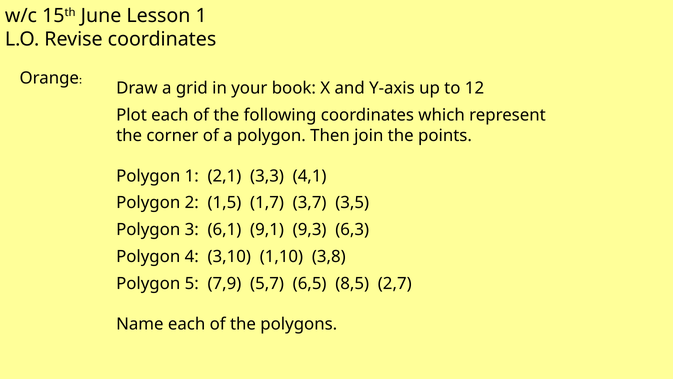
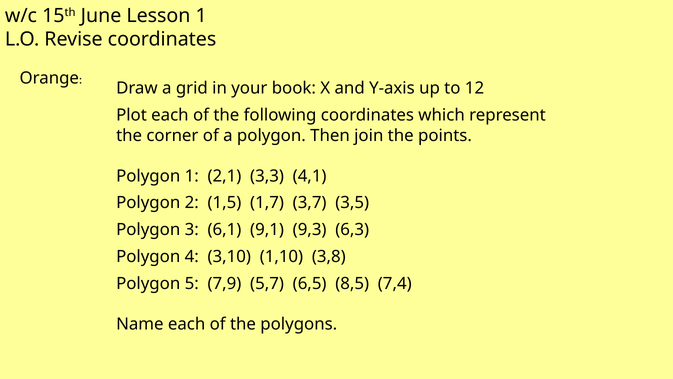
2,7: 2,7 -> 7,4 (395, 283)
